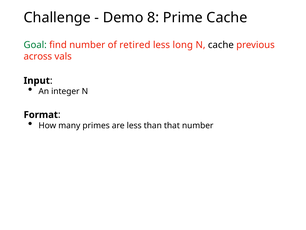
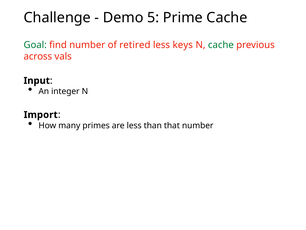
8: 8 -> 5 (153, 18)
long: long -> keys (183, 45)
cache colour: black -> green (221, 45)
Format: Format -> Import (41, 115)
